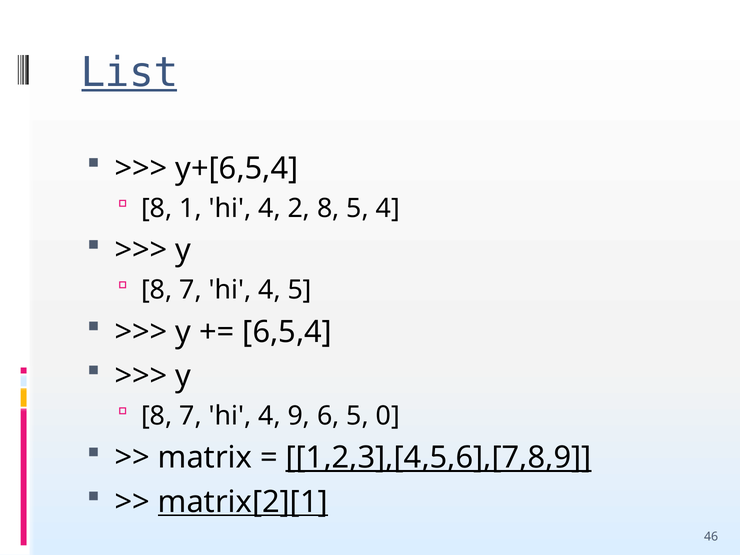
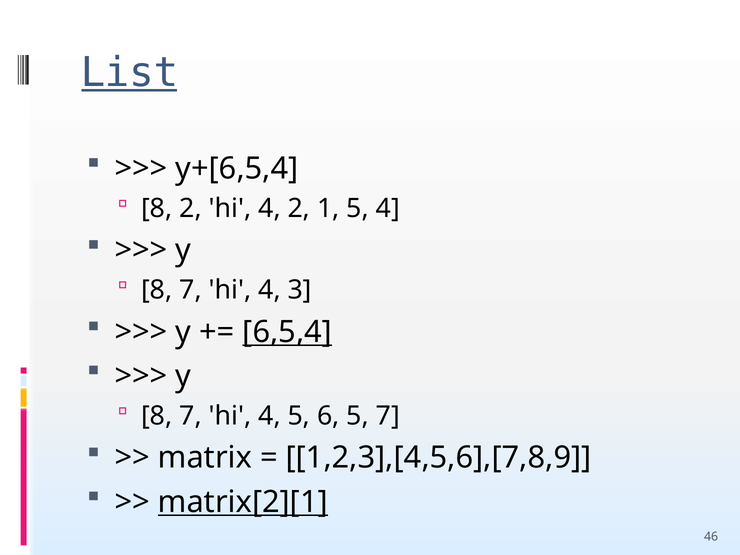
8 1: 1 -> 2 (191, 208)
2 8: 8 -> 1 (328, 208)
4 5: 5 -> 3 (300, 290)
6,5,4 underline: none -> present (287, 332)
4 9: 9 -> 5 (299, 416)
5 0: 0 -> 7 (388, 416)
1,2,3],[4,5,6],[7,8,9 underline: present -> none (439, 458)
